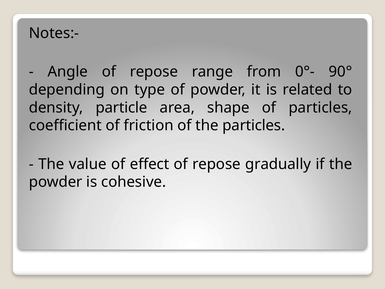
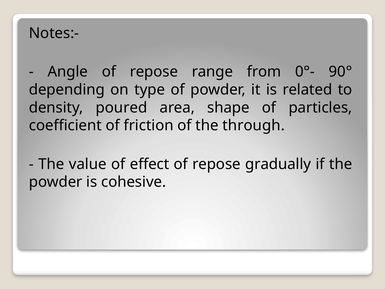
particle: particle -> poured (121, 107)
the particles: particles -> through (254, 125)
